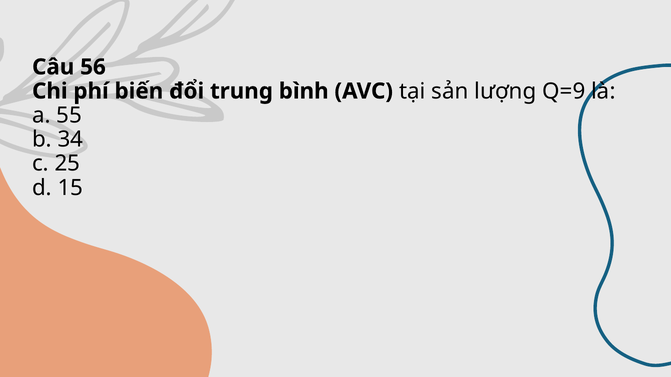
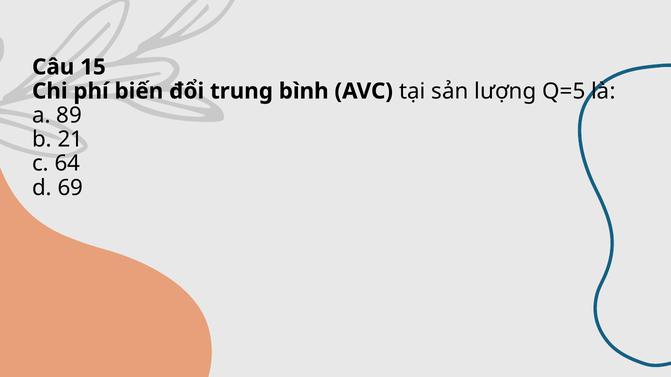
56: 56 -> 15 (93, 67)
Q=9: Q=9 -> Q=5 (564, 91)
55: 55 -> 89 (69, 115)
34: 34 -> 21 (70, 140)
25: 25 -> 64 (67, 164)
15: 15 -> 69 (70, 188)
